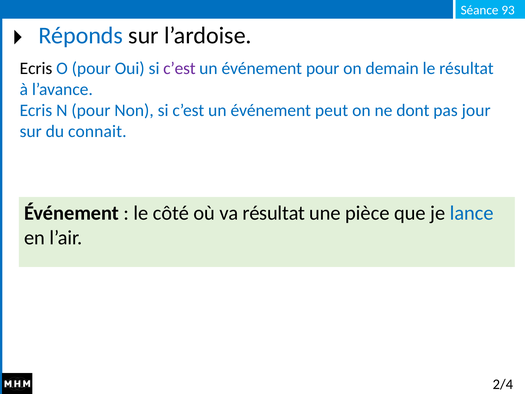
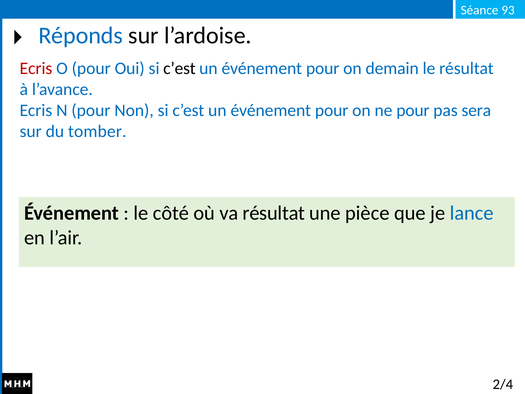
Ecris colour: black -> red (36, 68)
c’est colour: purple -> black (179, 68)
peut: peut -> pour (332, 110)
ne dont: dont -> pour (413, 110)
jour: jour -> sera (476, 110)
connait: connait -> tomber (97, 131)
